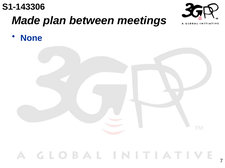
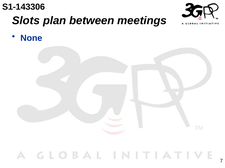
Made: Made -> Slots (26, 21)
